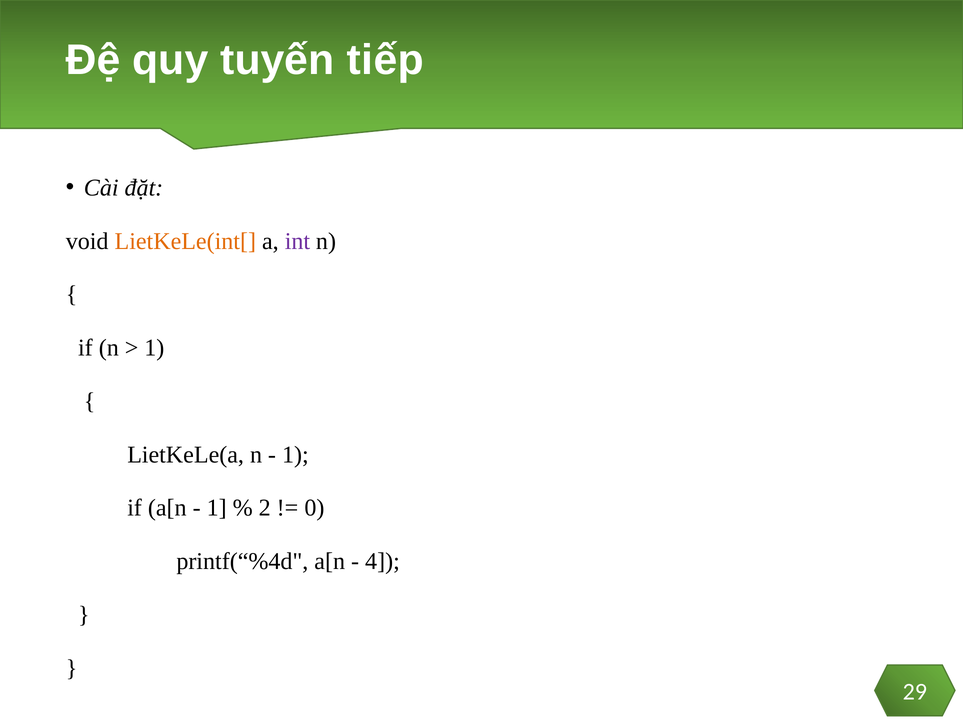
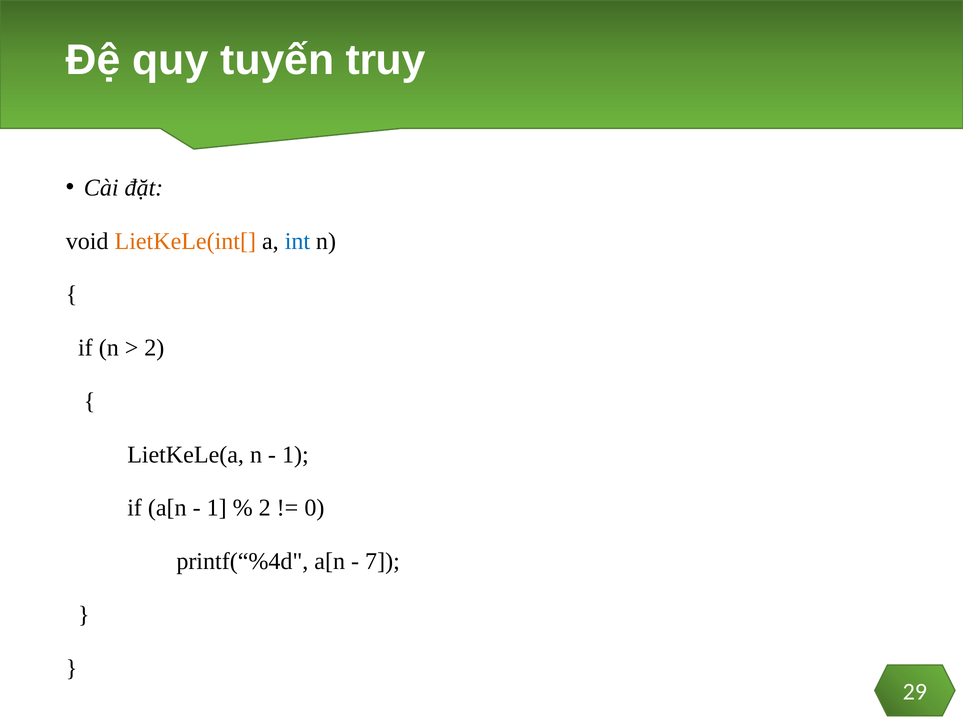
tiếp: tiếp -> truy (386, 60)
int colour: purple -> blue (297, 241)
1: 1 -> 2 (154, 348)
4: 4 -> 7 (382, 562)
